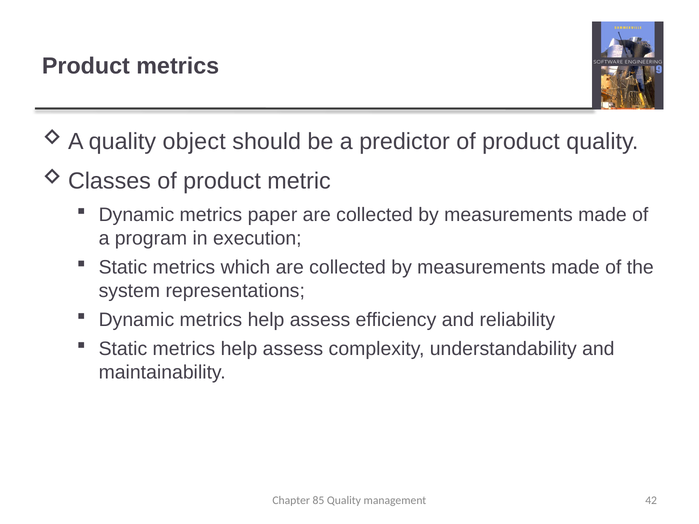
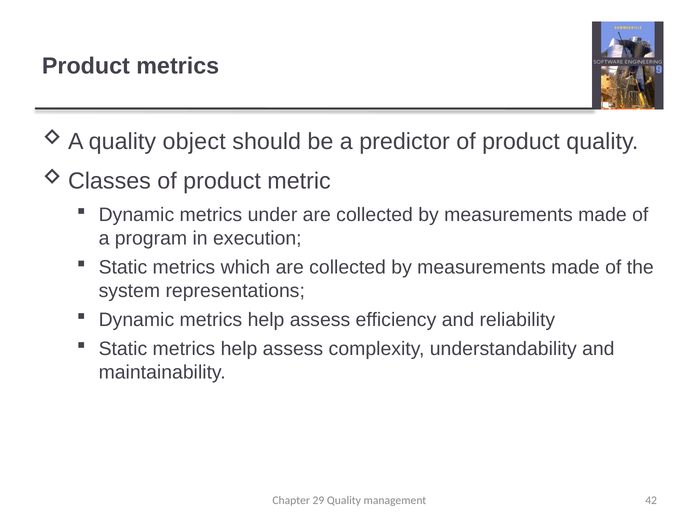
paper: paper -> under (273, 215)
85: 85 -> 29 (318, 501)
